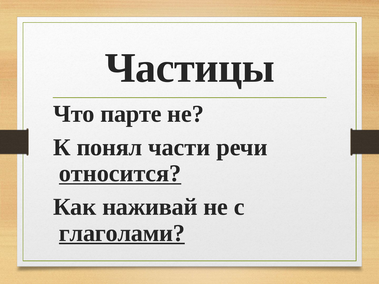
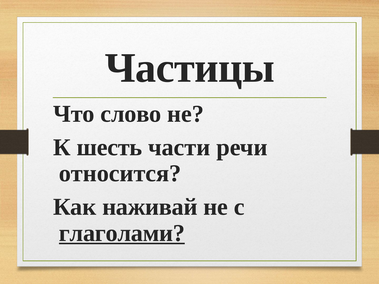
парте: парте -> слово (131, 114)
понял: понял -> шесть (109, 147)
относится underline: present -> none (120, 174)
